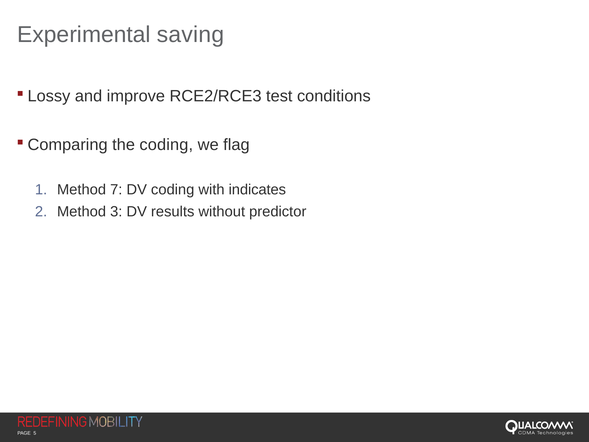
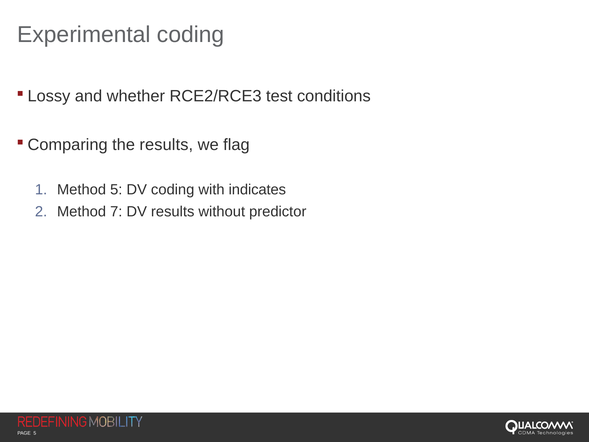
Experimental saving: saving -> coding (191, 35)
improve: improve -> whether (136, 96)
the coding: coding -> results (166, 145)
Method 7: 7 -> 5 (116, 190)
3: 3 -> 7 (116, 212)
